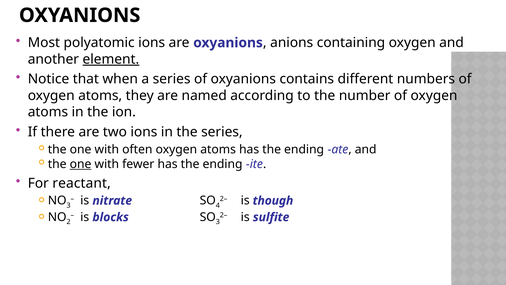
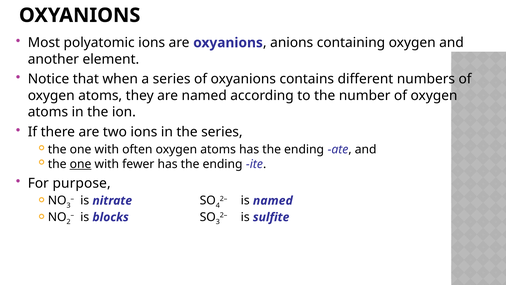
element underline: present -> none (111, 59)
reactant: reactant -> purpose (82, 183)
is though: though -> named (273, 200)
